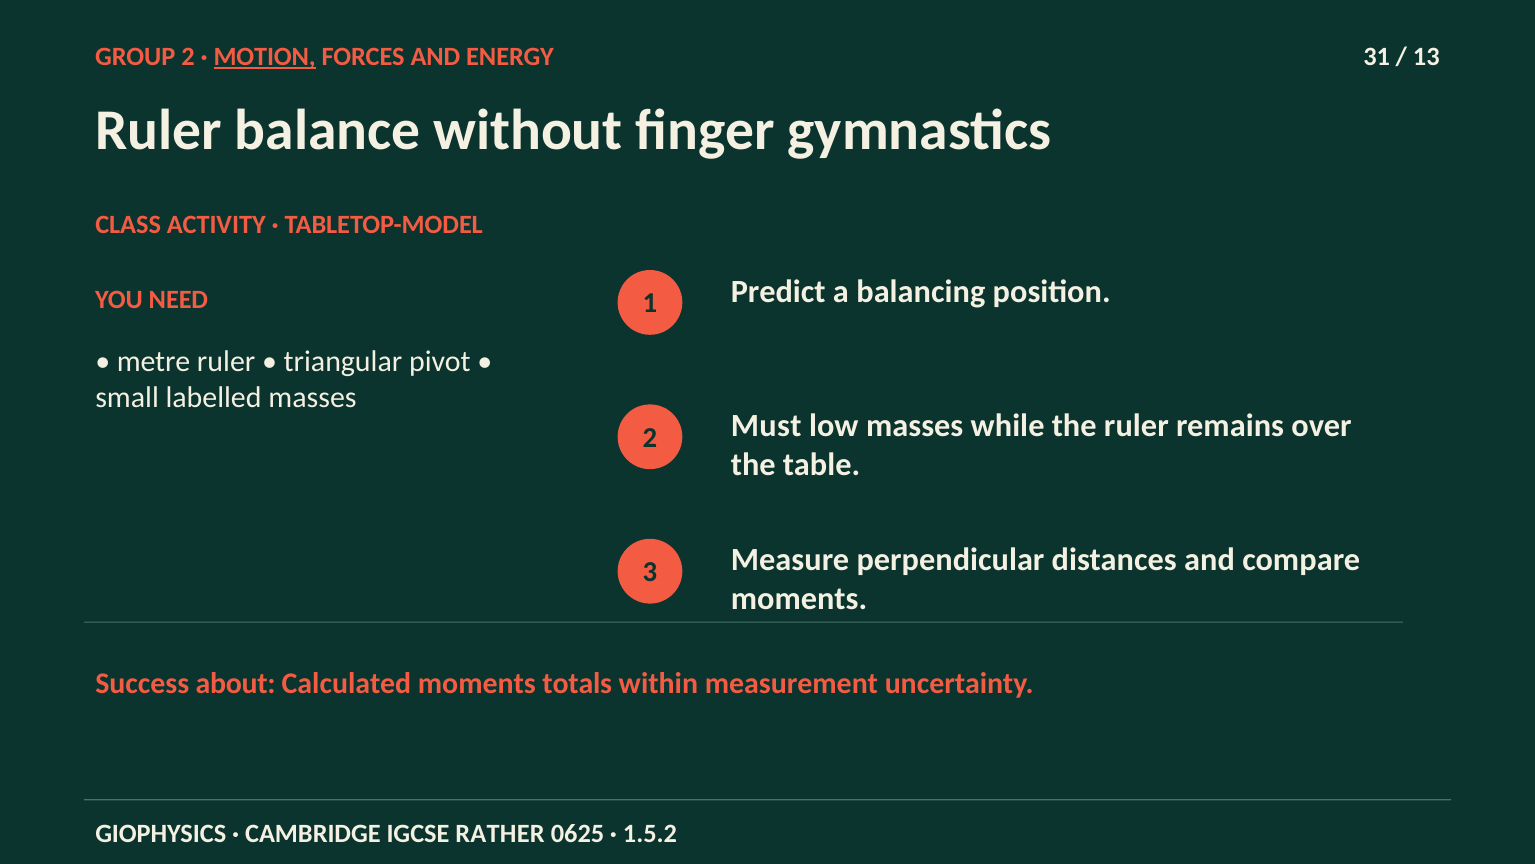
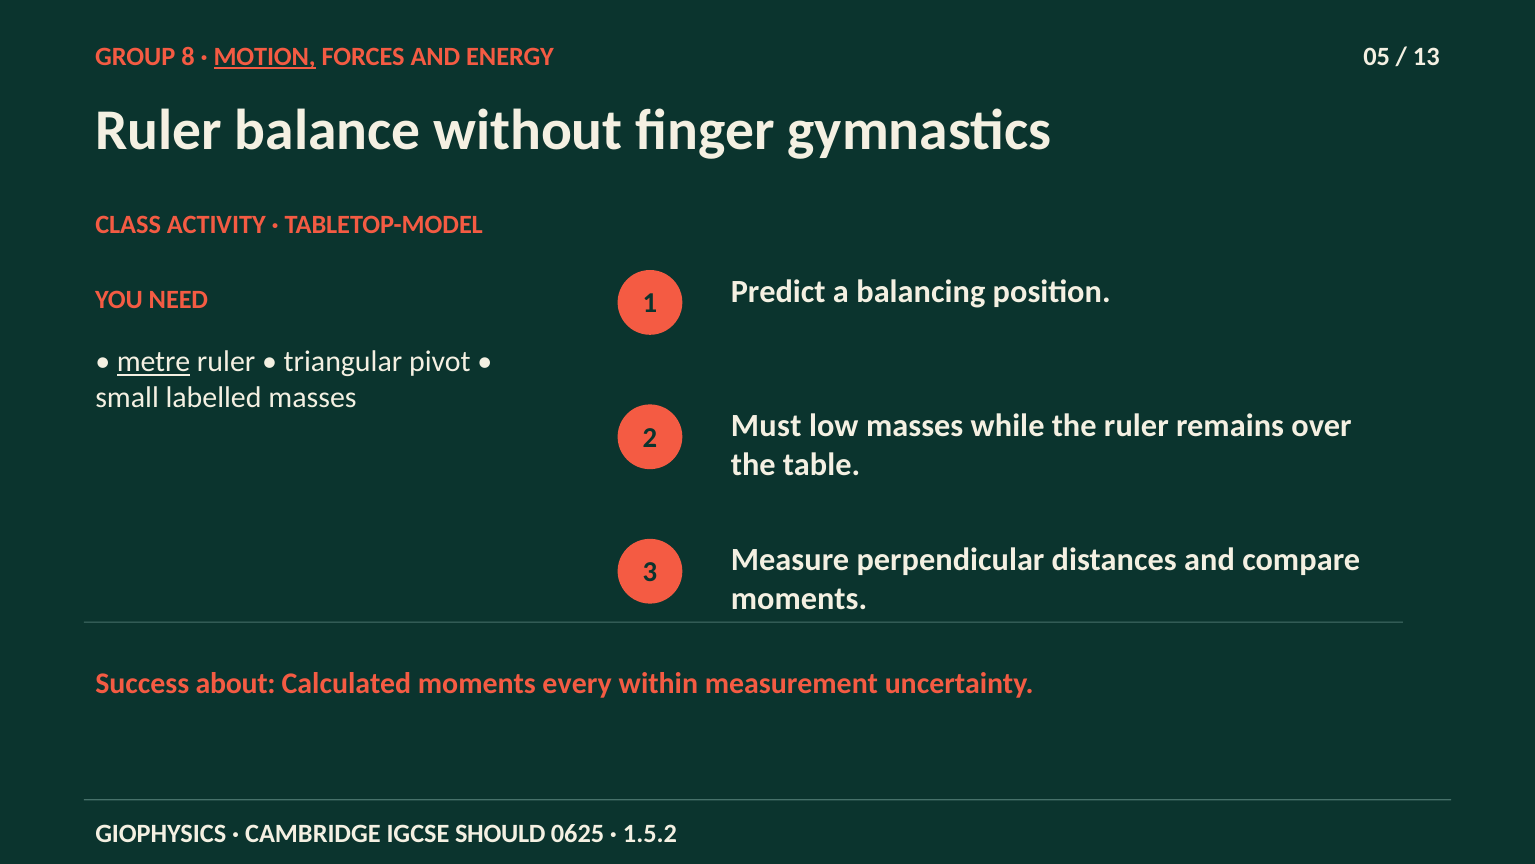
GROUP 2: 2 -> 8 (188, 57)
31: 31 -> 05 (1377, 57)
metre underline: none -> present (154, 362)
totals: totals -> every (577, 683)
RATHER: RATHER -> SHOULD (500, 833)
